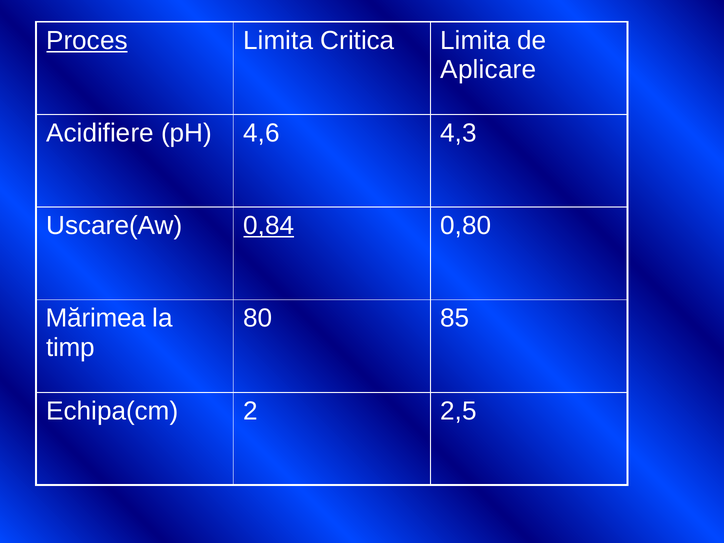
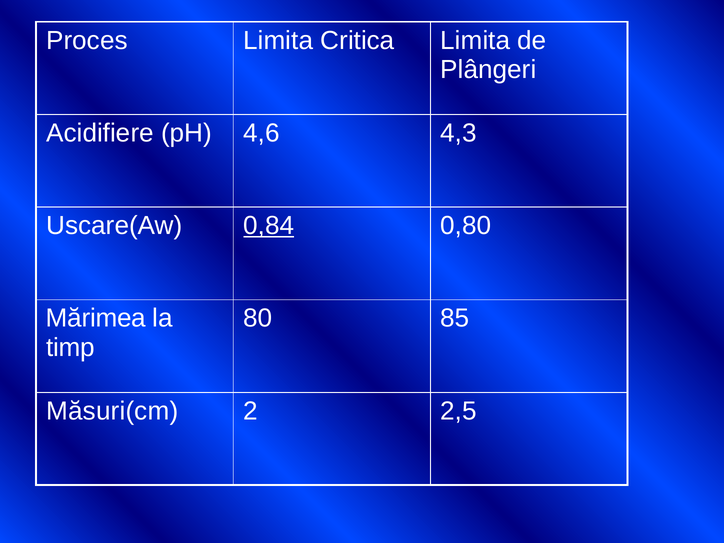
Proces underline: present -> none (87, 40)
Aplicare: Aplicare -> Plângeri (488, 70)
Echipa(cm: Echipa(cm -> Măsuri(cm (112, 411)
